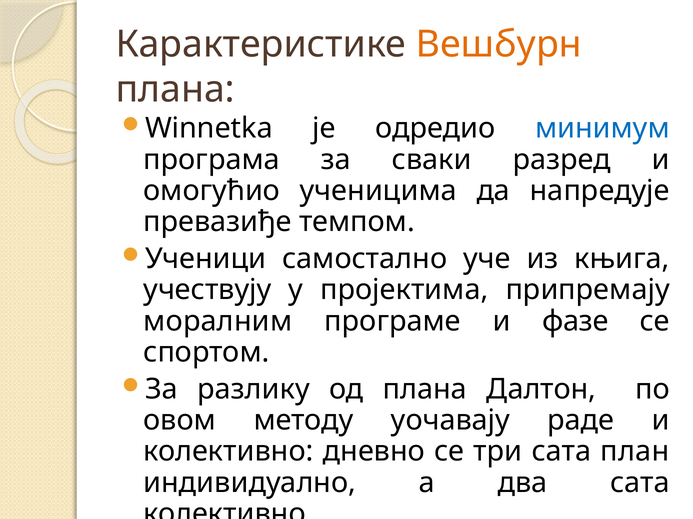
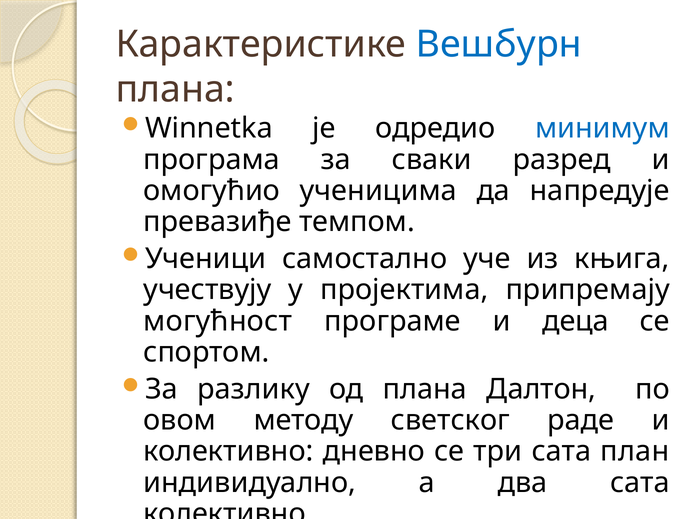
Вешбурн colour: orange -> blue (499, 44)
моралним: моралним -> могућност (218, 322)
фазе: фазе -> деца (575, 322)
уочавају: уочавају -> светског (450, 421)
